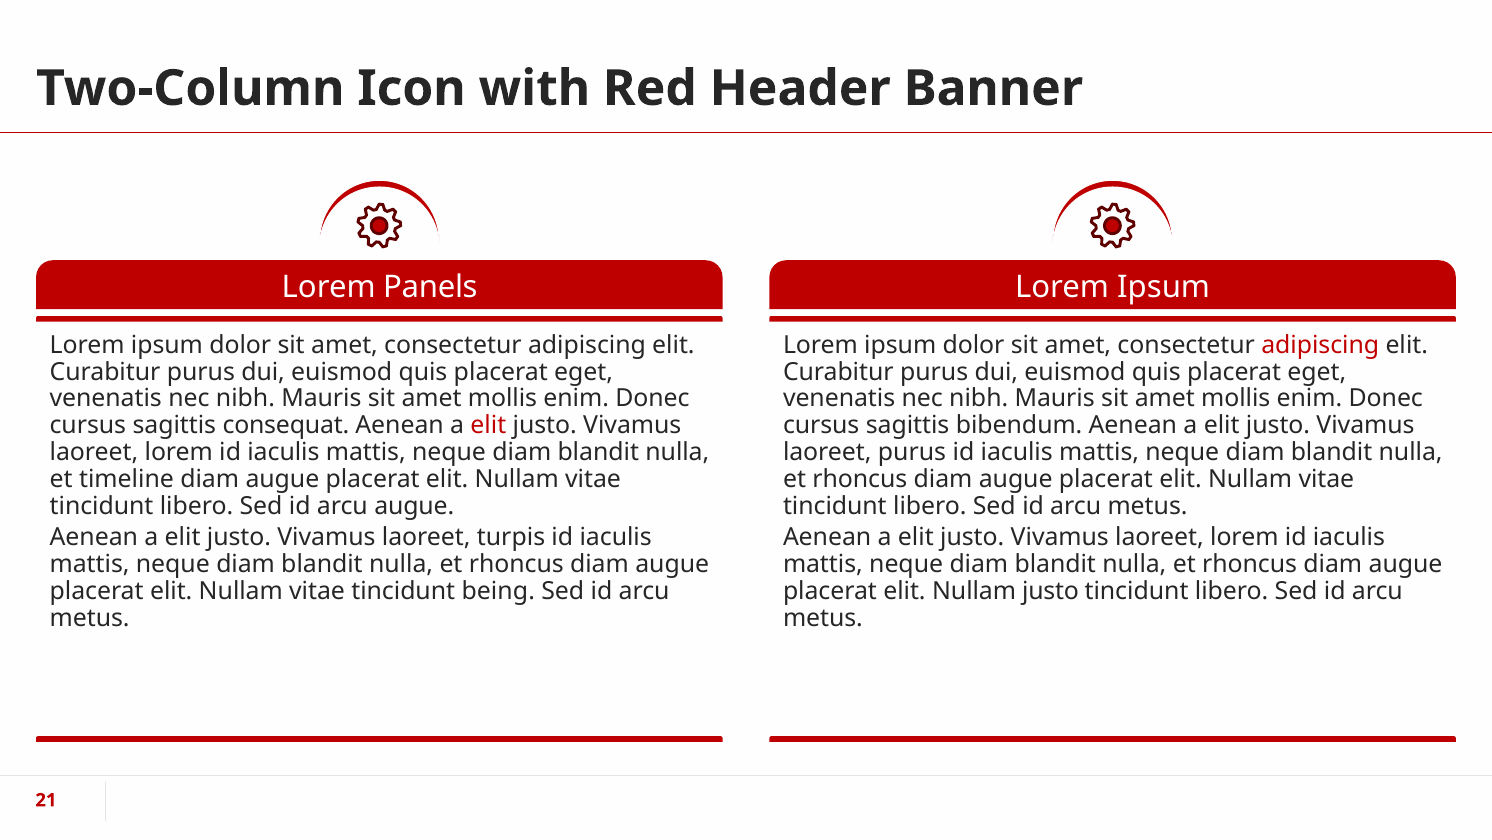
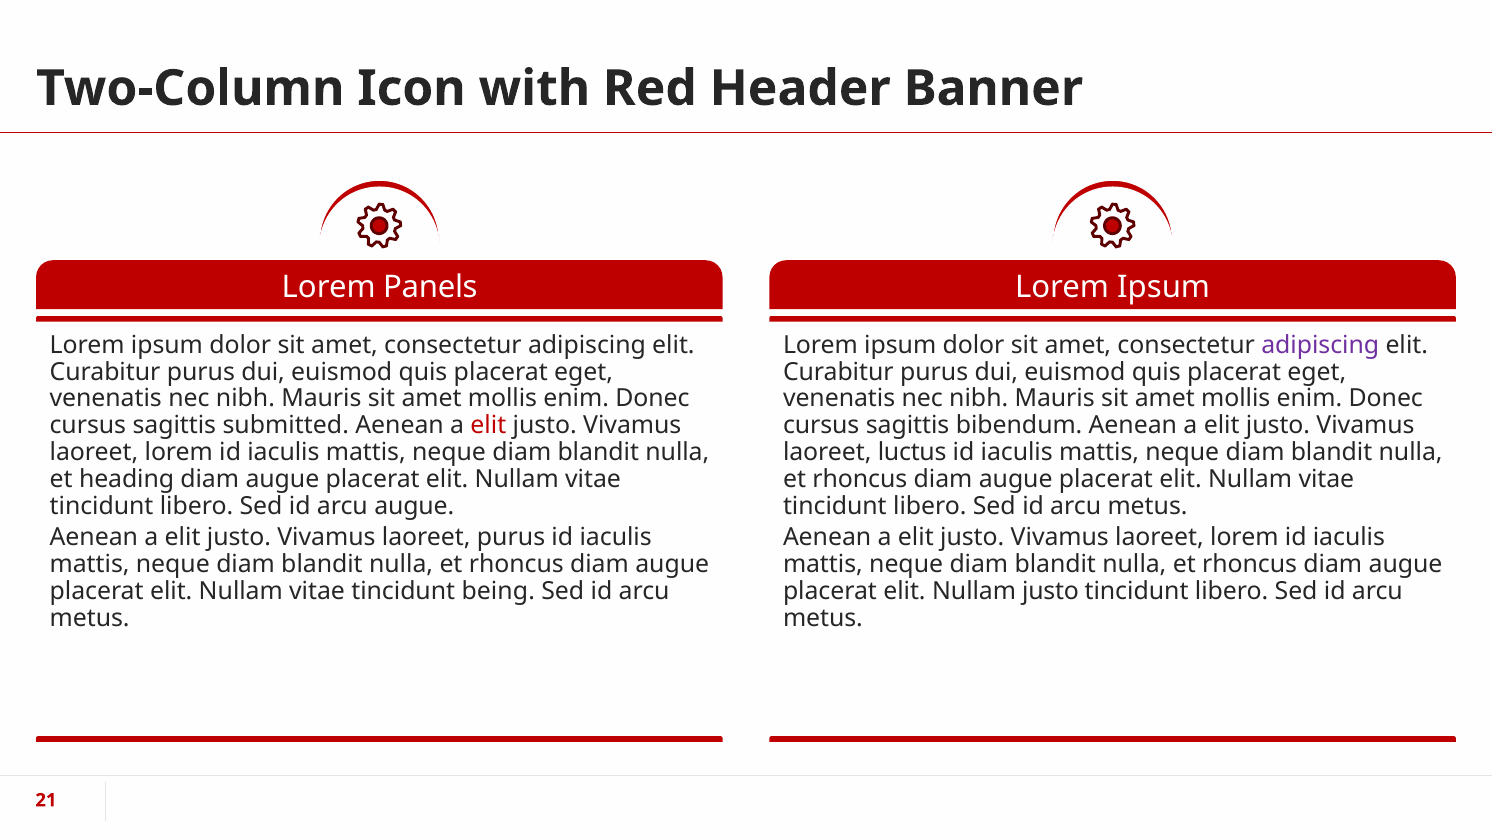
adipiscing colour: red -> purple (1320, 345)
consequat: consequat -> submitted (286, 425)
laoreet purus: purus -> luctus (912, 452)
timeline: timeline -> heading (127, 479)
laoreet turpis: turpis -> purus (511, 537)
